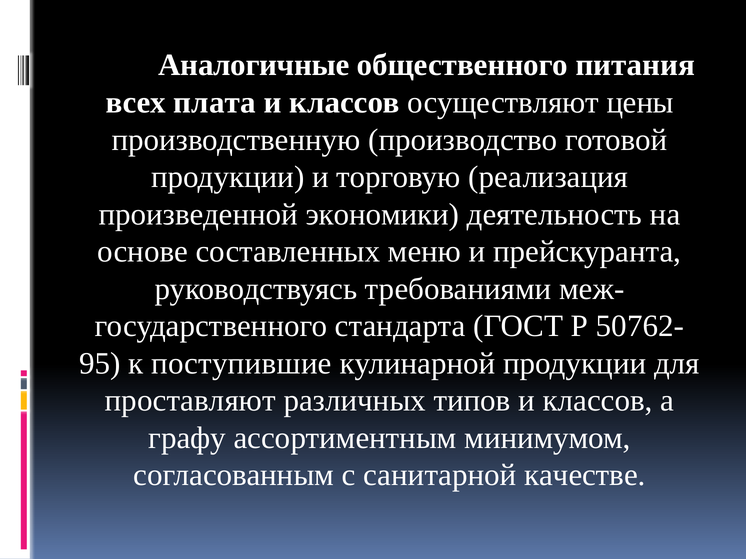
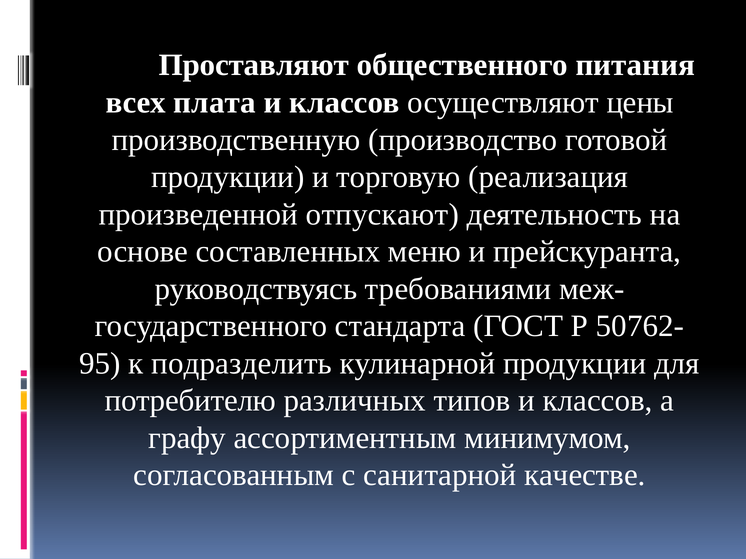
Аналогичные: Аналогичные -> Проставляют (254, 65)
экономики: экономики -> отпускают (382, 214)
поступившие: поступившие -> подразделить (242, 364)
проставляют: проставляют -> потребителю (190, 401)
